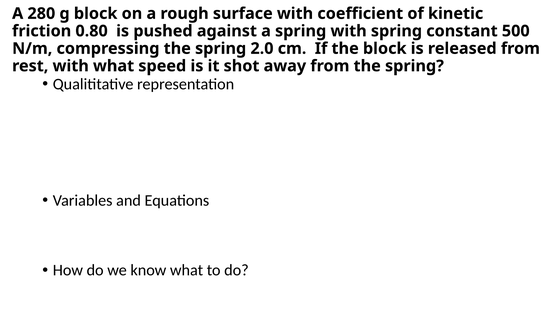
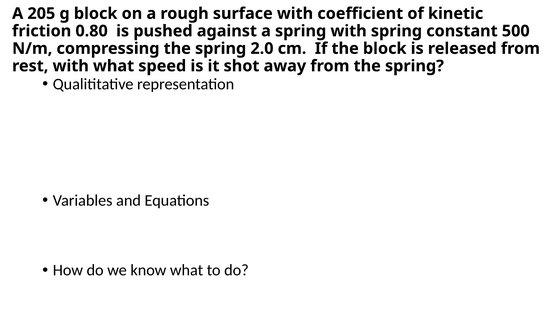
280: 280 -> 205 (41, 14)
